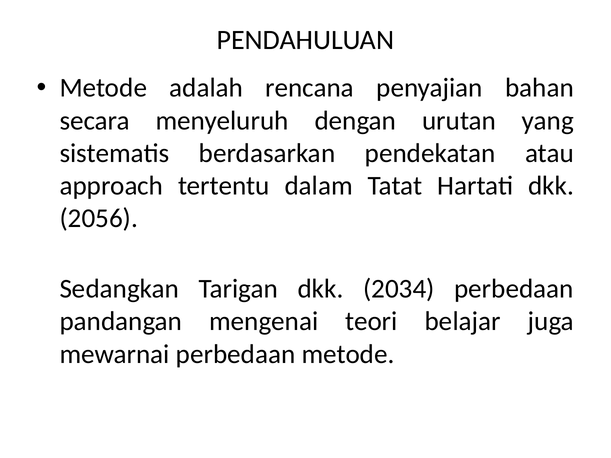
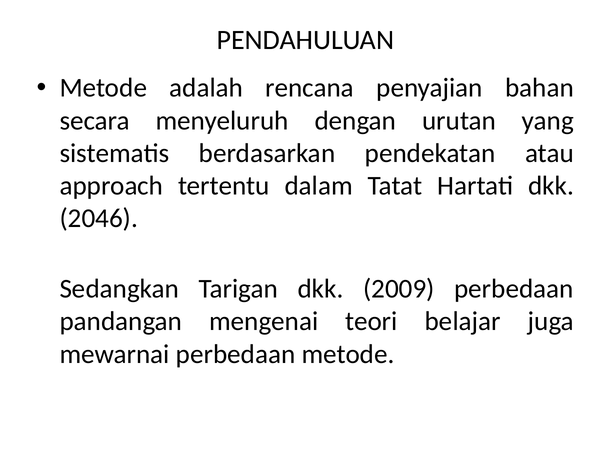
2056: 2056 -> 2046 (99, 218)
2034: 2034 -> 2009 (399, 289)
